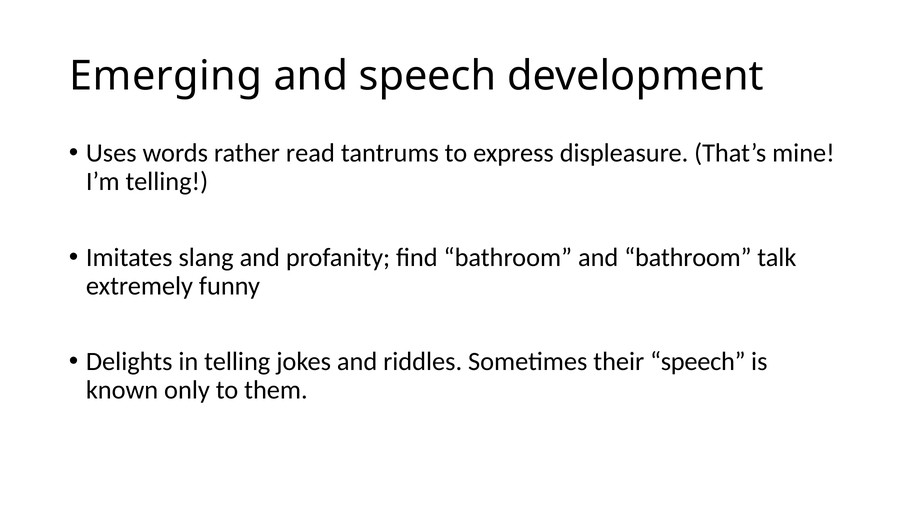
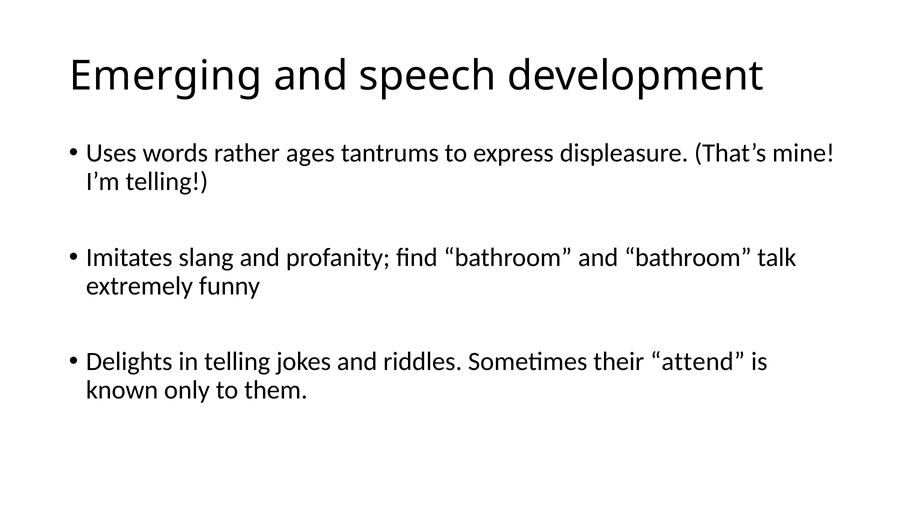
read: read -> ages (310, 153)
their speech: speech -> attend (698, 362)
